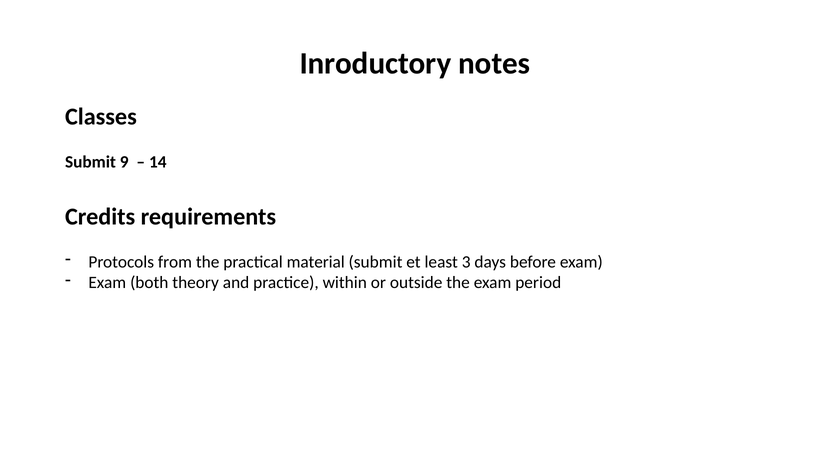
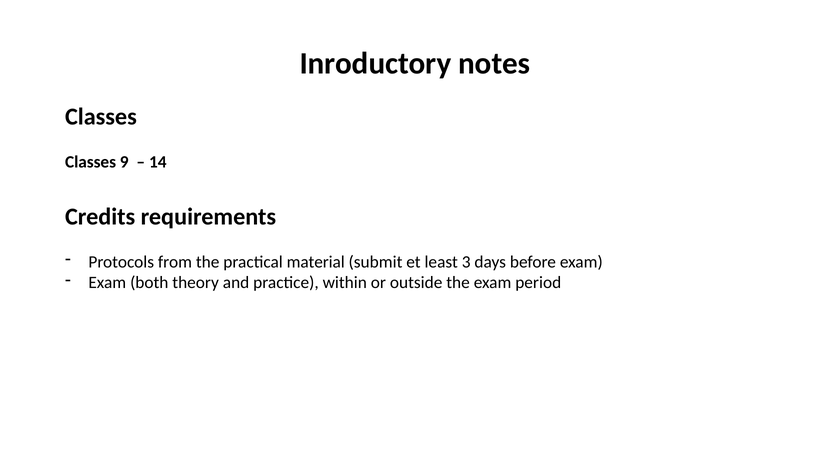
Submit: Submit -> Classes (91, 162)
